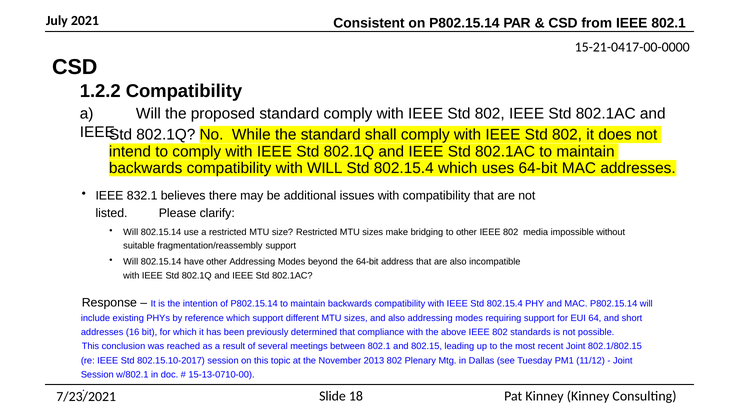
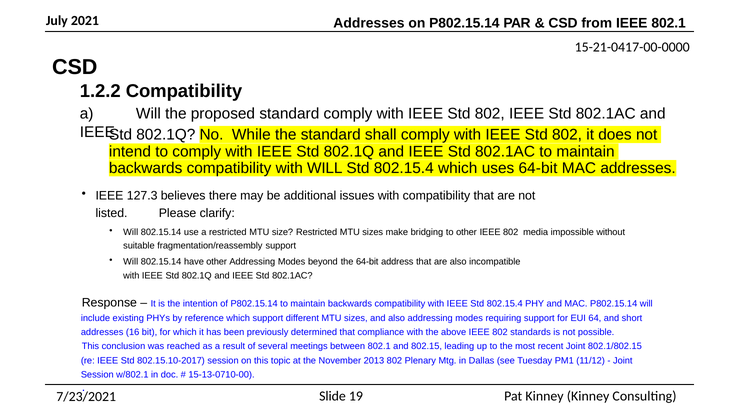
2021 Consistent: Consistent -> Addresses (369, 23)
832.1: 832.1 -> 127.3 (142, 196)
18: 18 -> 19 (356, 396)
